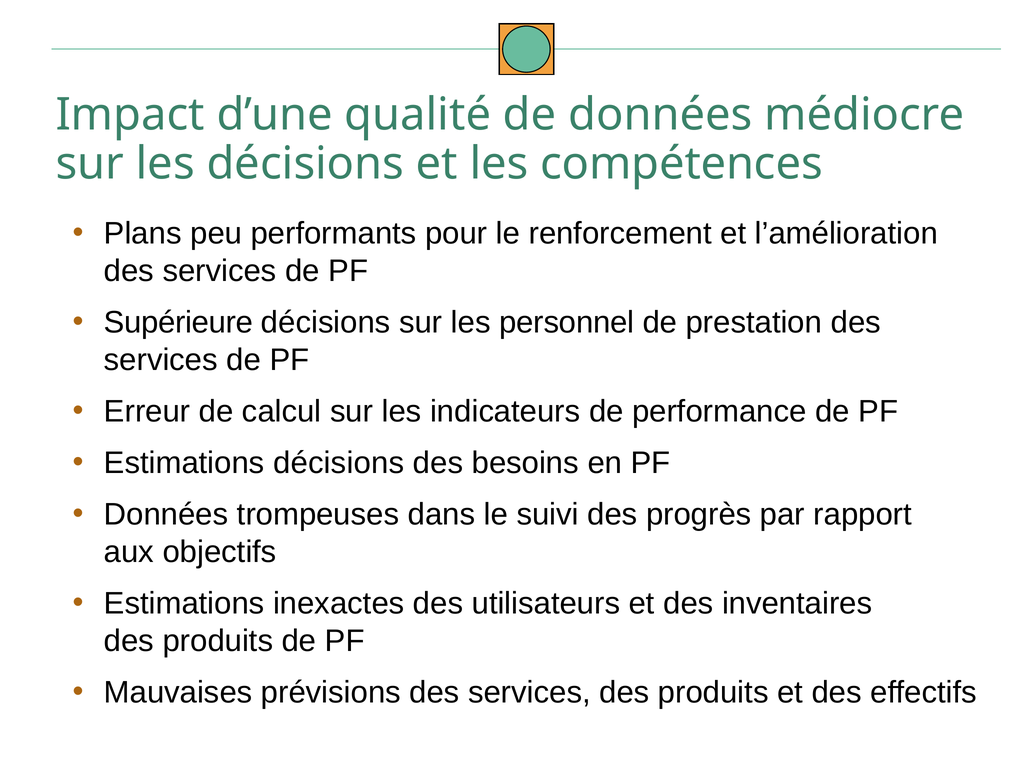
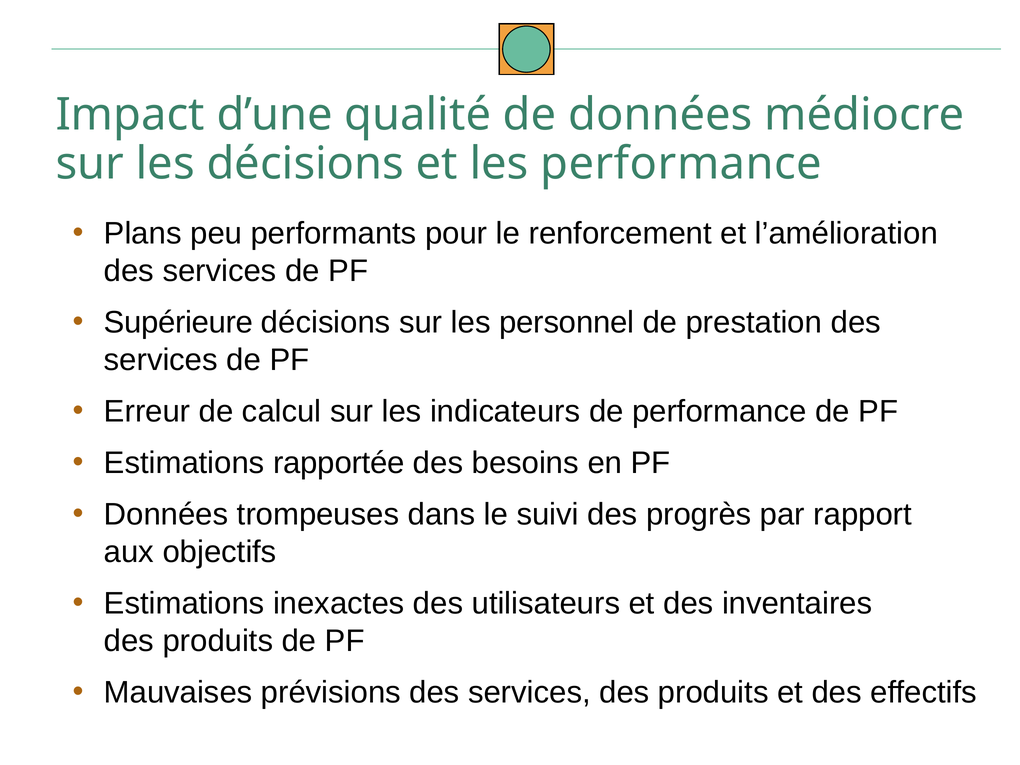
les compétences: compétences -> performance (681, 164)
Estimations décisions: décisions -> rapportée (339, 463)
